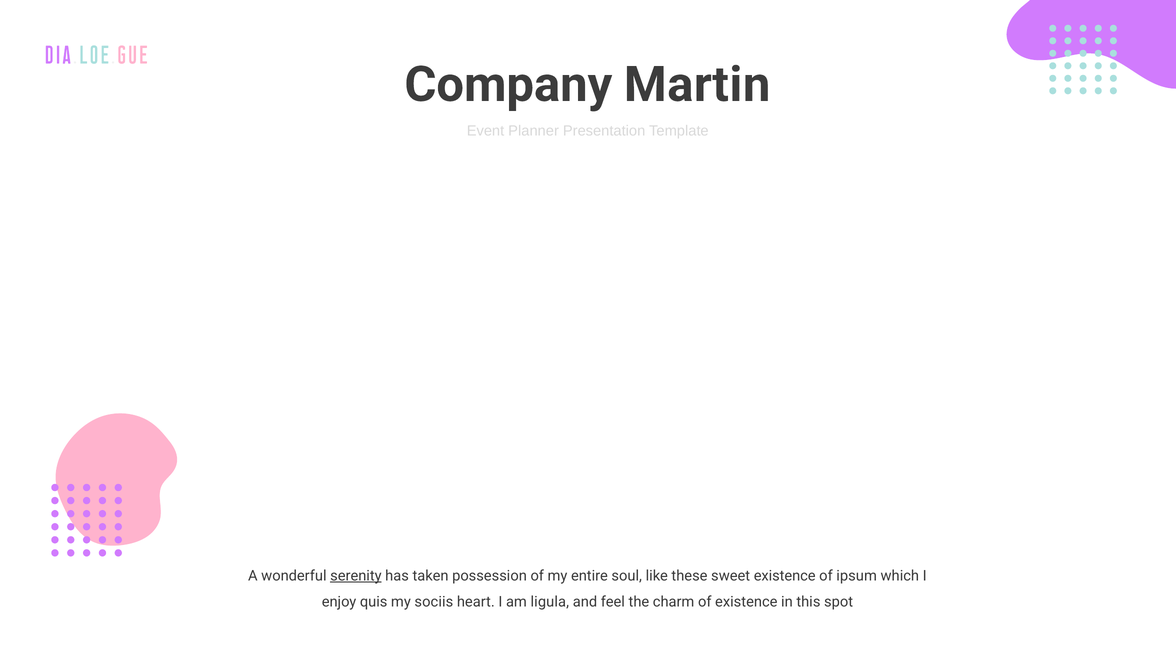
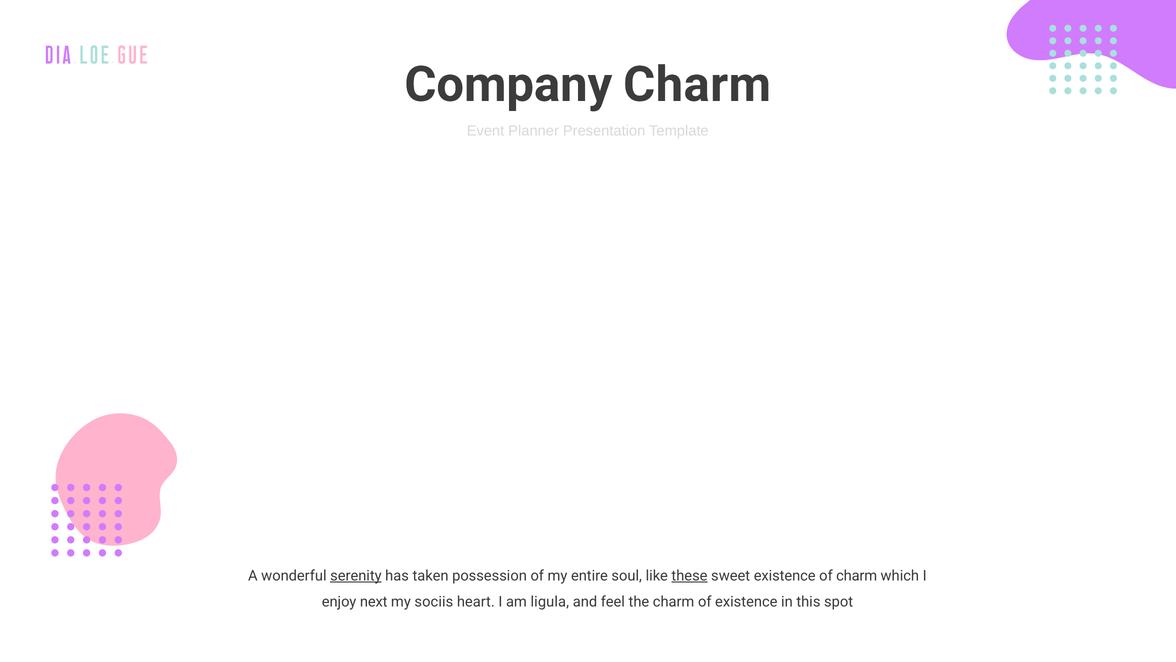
Company Martin: Martin -> Charm (697, 85)
these underline: none -> present (689, 575)
of ipsum: ipsum -> charm (857, 575)
quis: quis -> next (374, 602)
